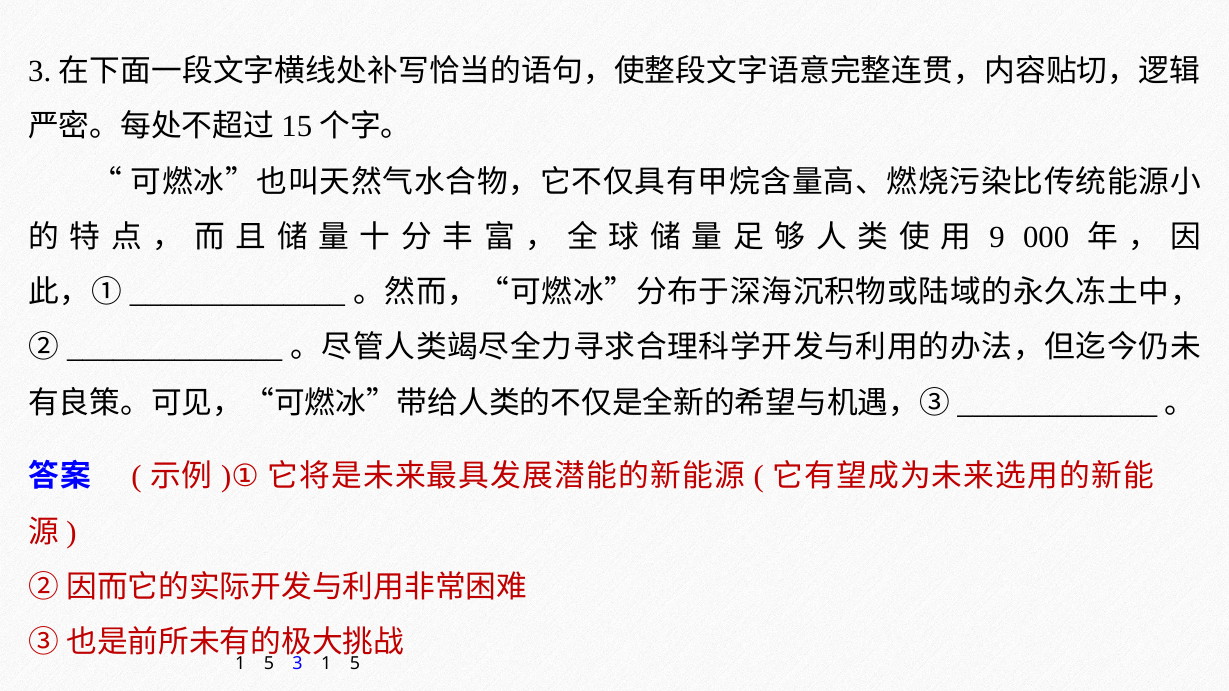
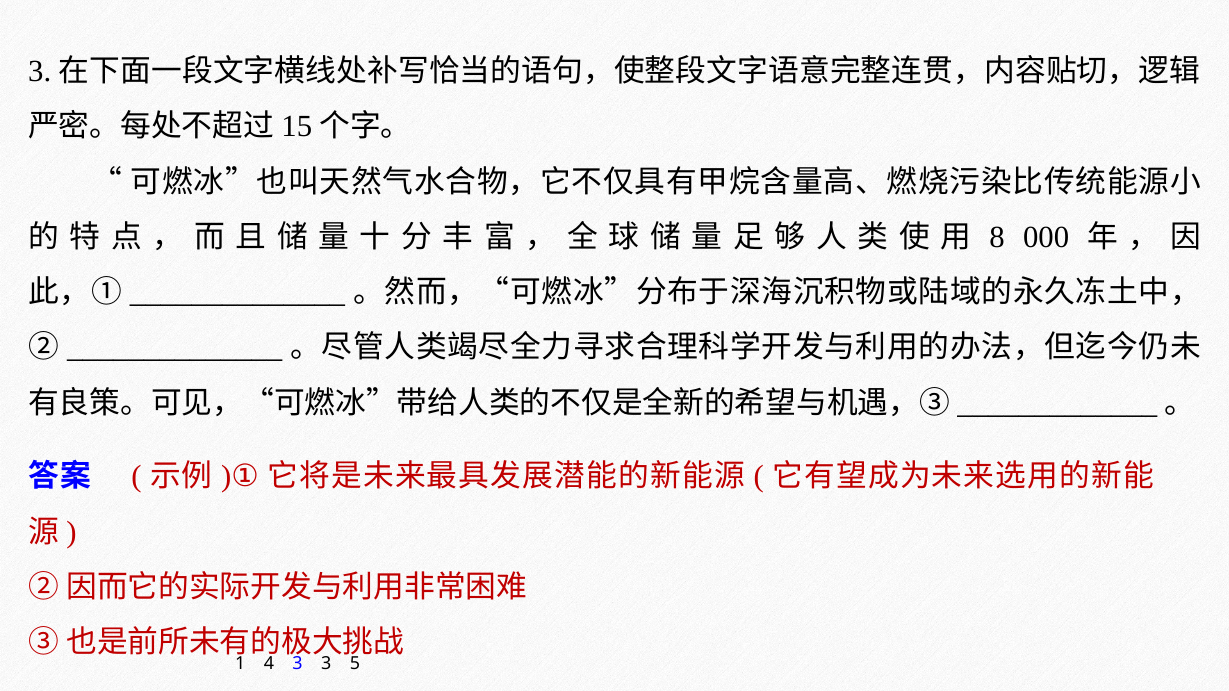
9: 9 -> 8 (997, 237)
5: 5 -> 4 (269, 665)
3 1: 1 -> 3 (326, 665)
